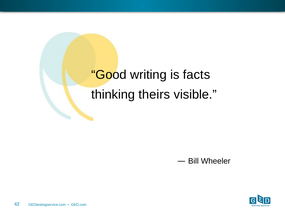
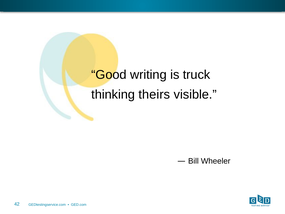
facts: facts -> truck (197, 75)
